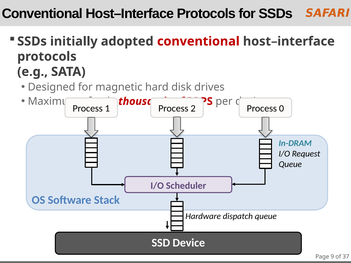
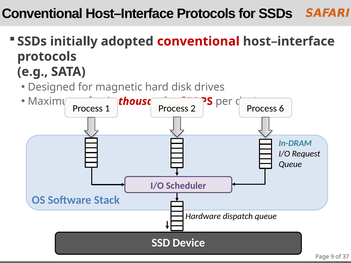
0: 0 -> 6 (281, 108)
